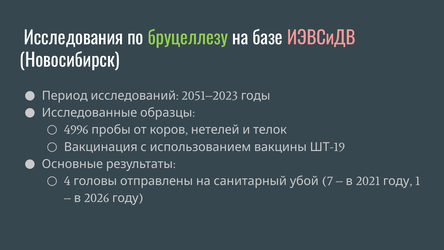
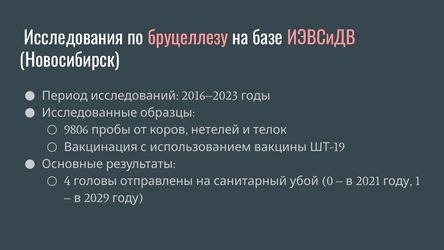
бруцеллезу colour: light green -> pink (188, 38)
2051–2023: 2051–2023 -> 2016–2023 (210, 96)
4996: 4996 -> 9806 (76, 130)
7: 7 -> 0 (327, 181)
2026: 2026 -> 2029 (97, 198)
